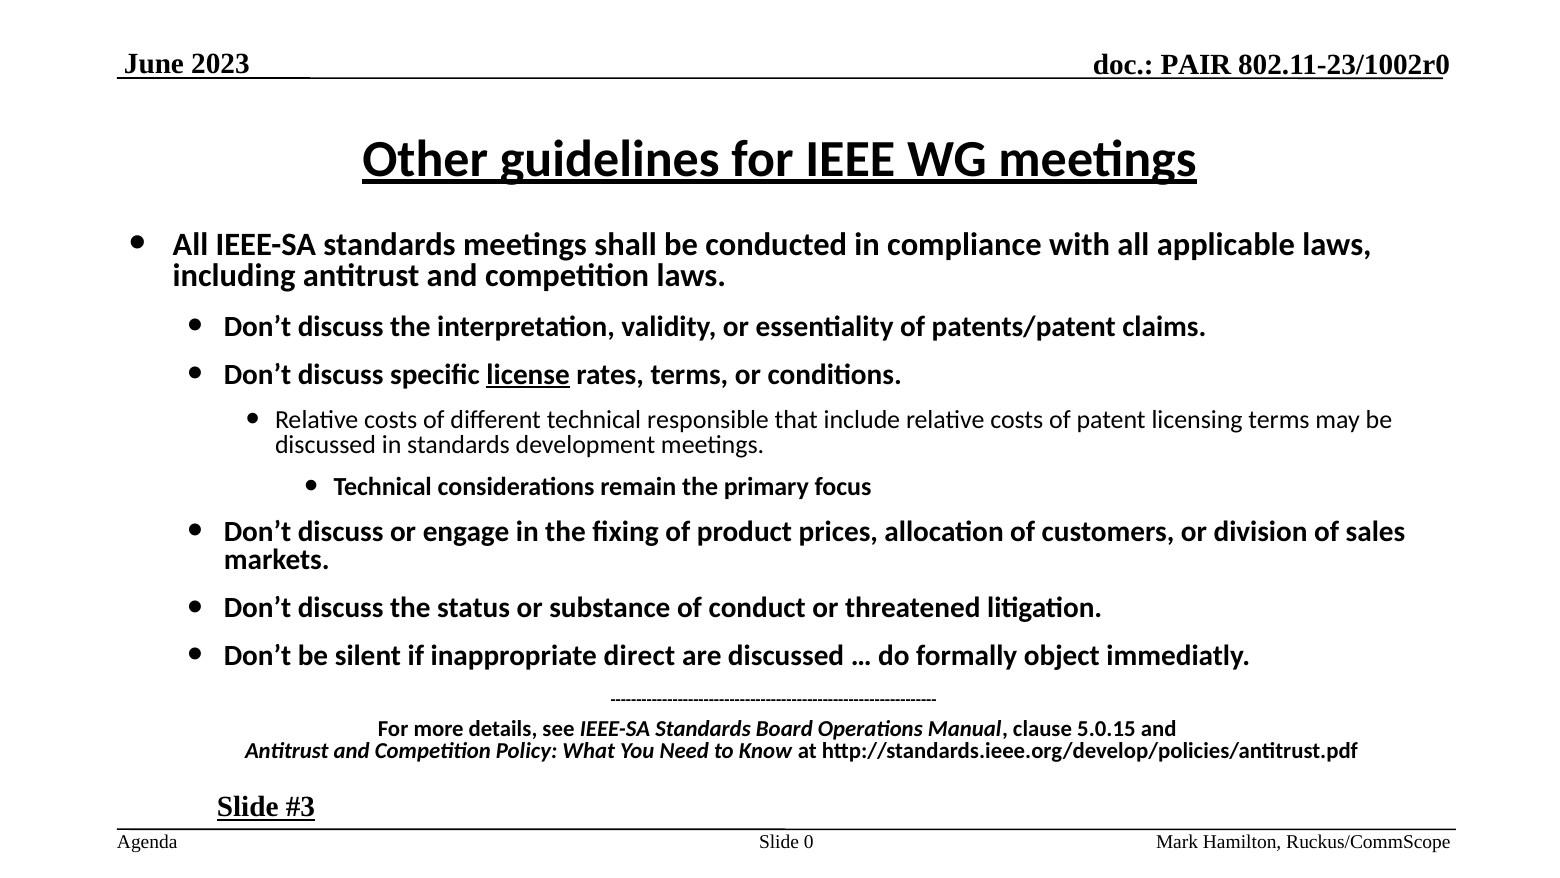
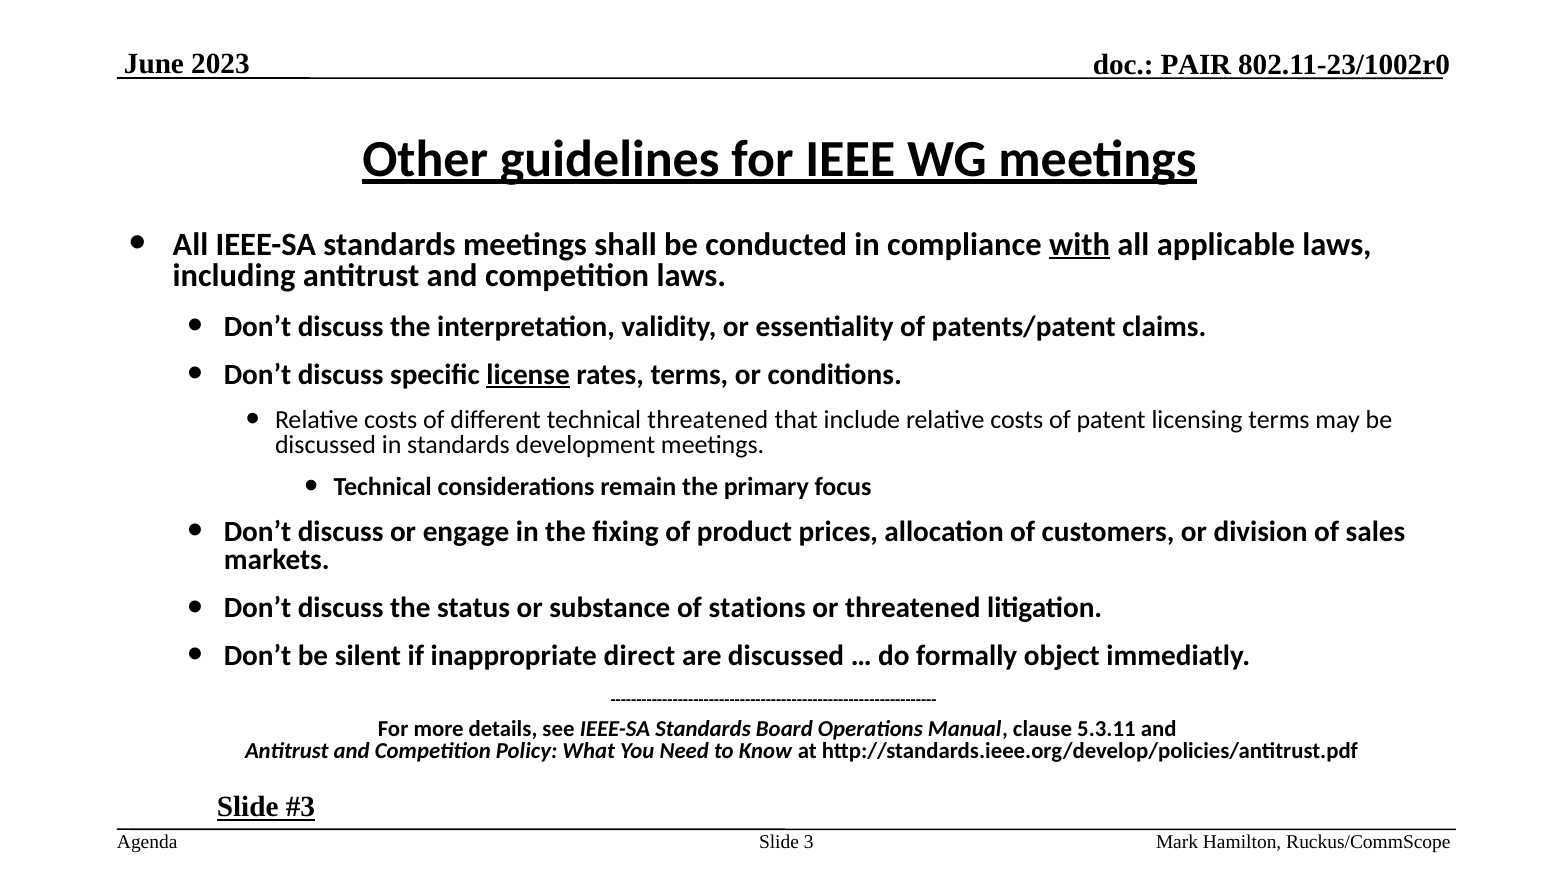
with underline: none -> present (1079, 244)
technical responsible: responsible -> threatened (708, 420)
conduct: conduct -> stations (757, 608)
5.0.15: 5.0.15 -> 5.3.11 (1106, 728)
0: 0 -> 3 (809, 842)
